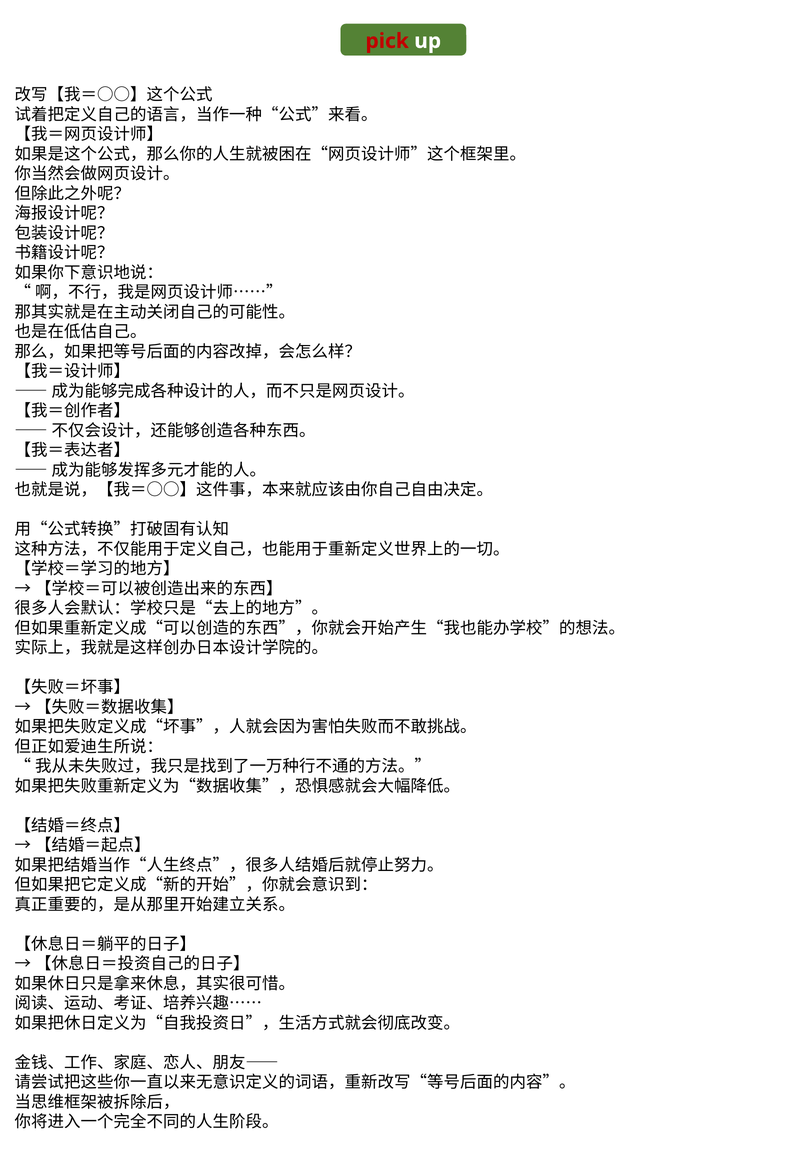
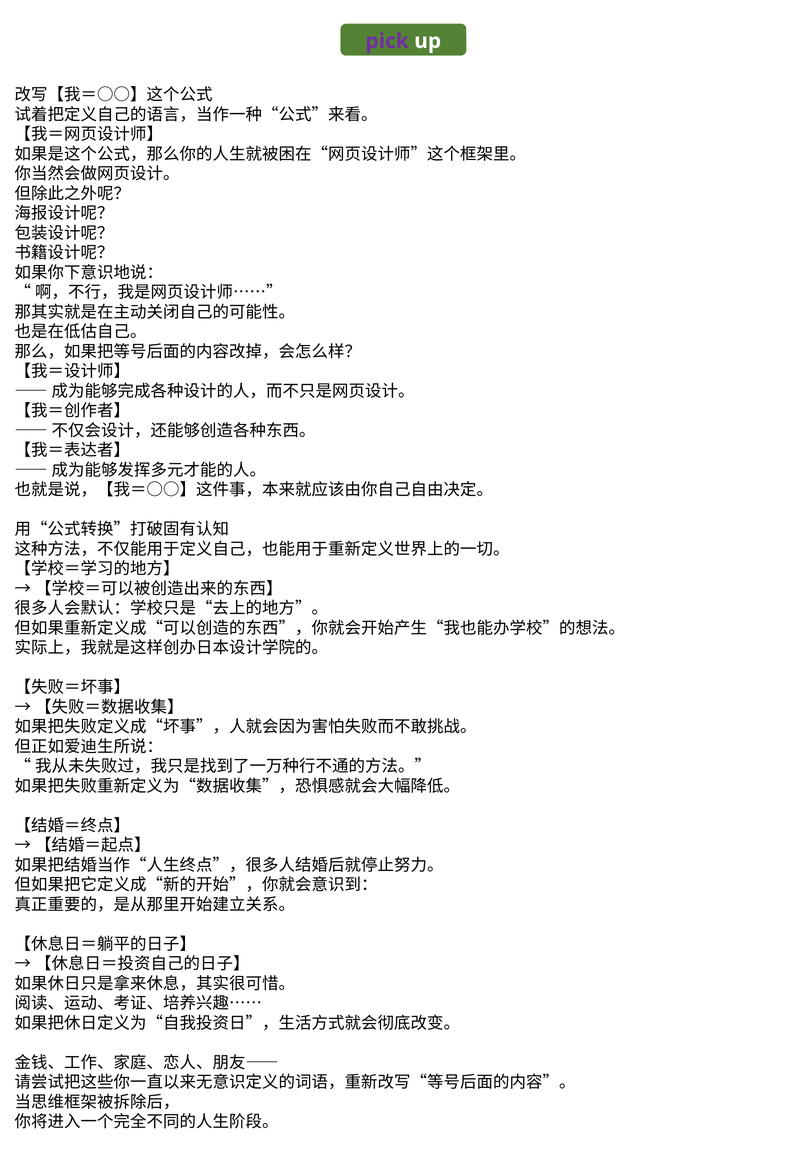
pick colour: red -> purple (387, 41)
